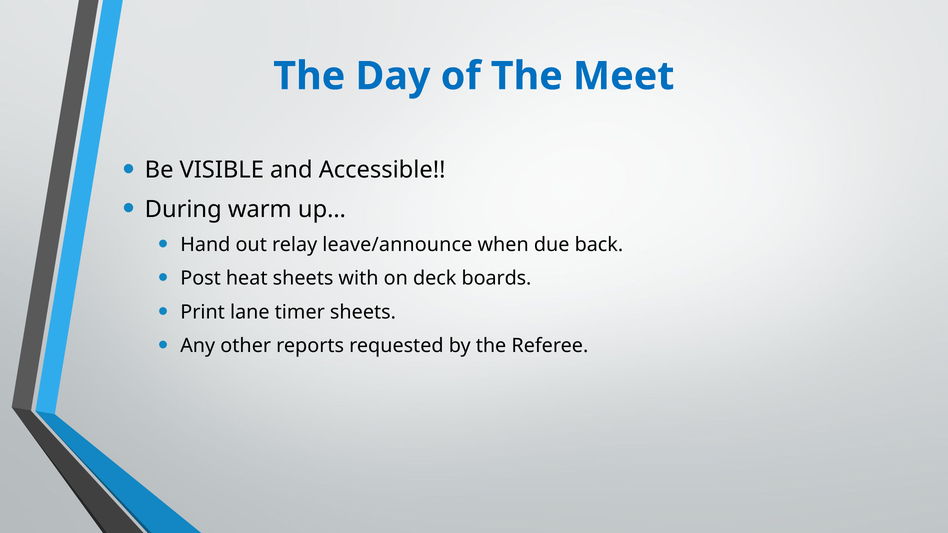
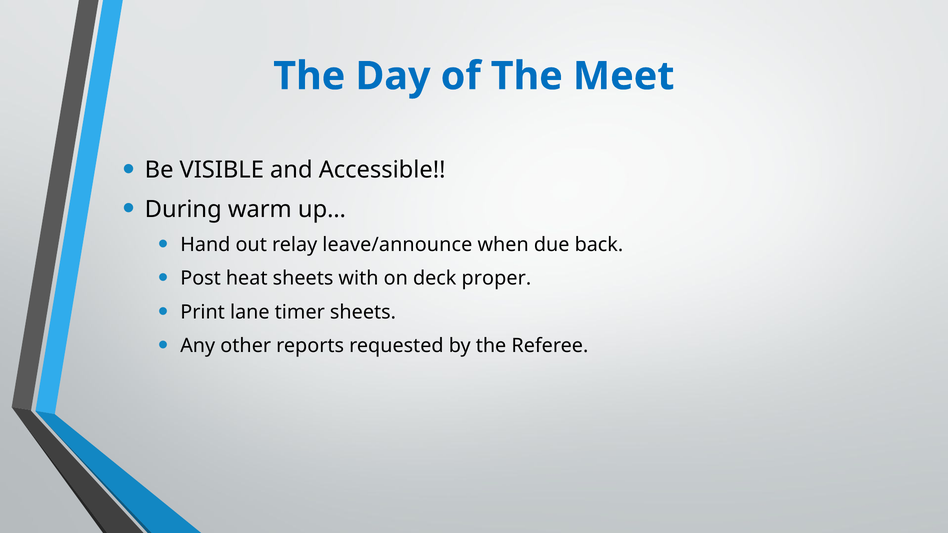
boards: boards -> proper (496, 279)
